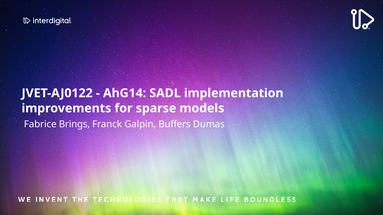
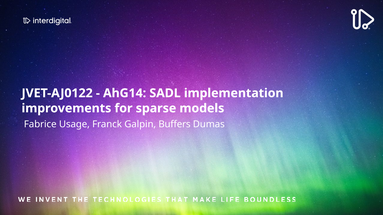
Brings: Brings -> Usage (74, 124)
